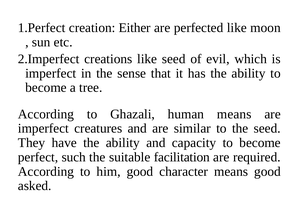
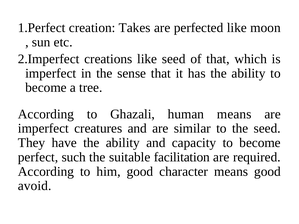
Either: Either -> Takes (135, 28)
of evil: evil -> that (218, 59)
asked: asked -> avoid (35, 186)
